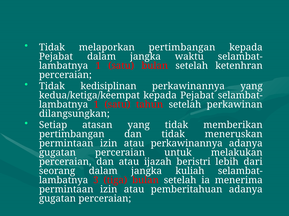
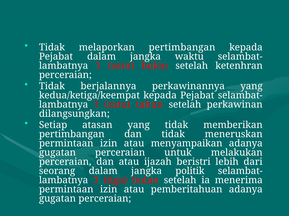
kedisiplinan: kedisiplinan -> berjalannya (108, 86)
atau perkawinannya: perkawinannya -> menyampaikan (187, 144)
kuliah: kuliah -> politik (190, 172)
